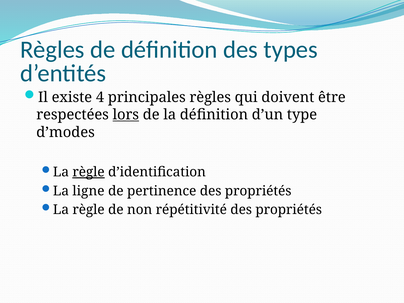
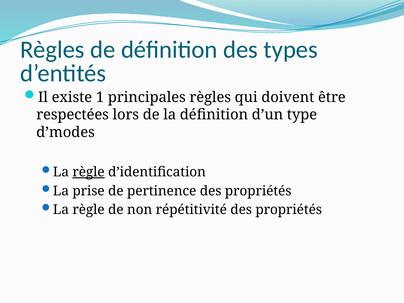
4: 4 -> 1 (100, 97)
lors underline: present -> none (126, 115)
ligne: ligne -> prise (89, 191)
